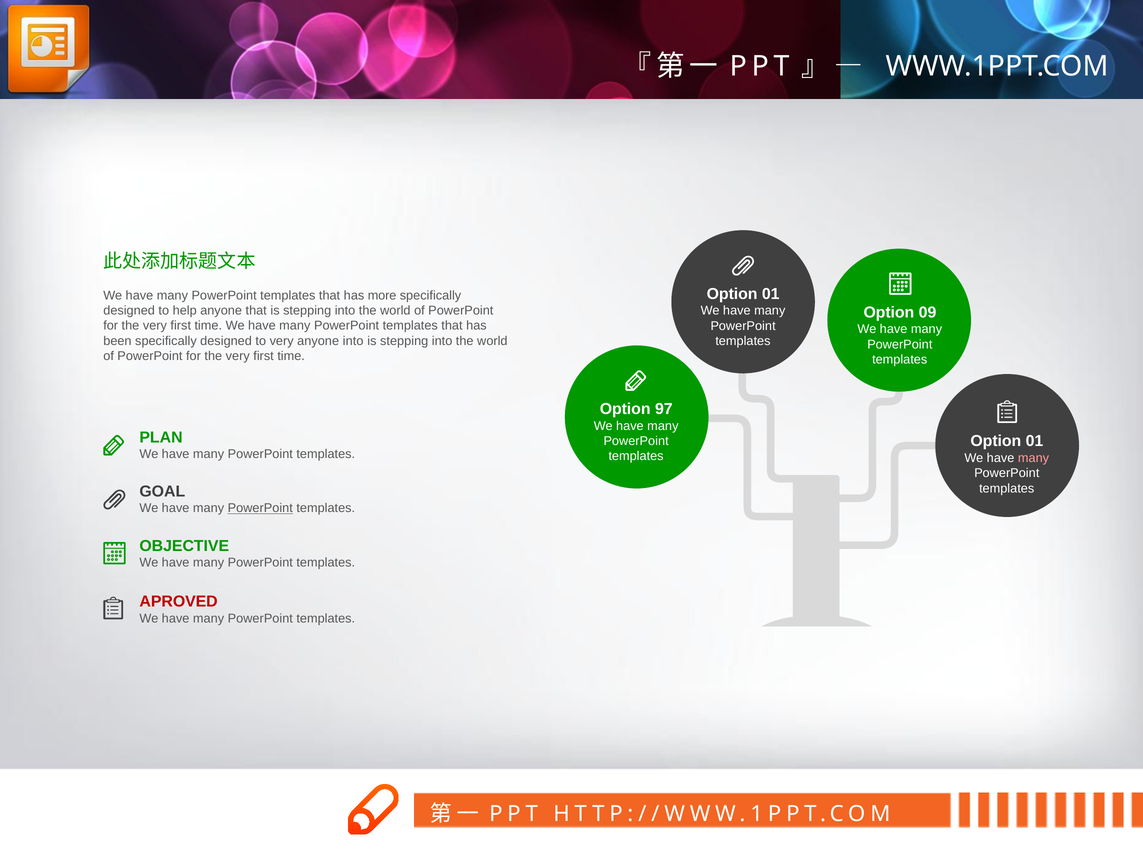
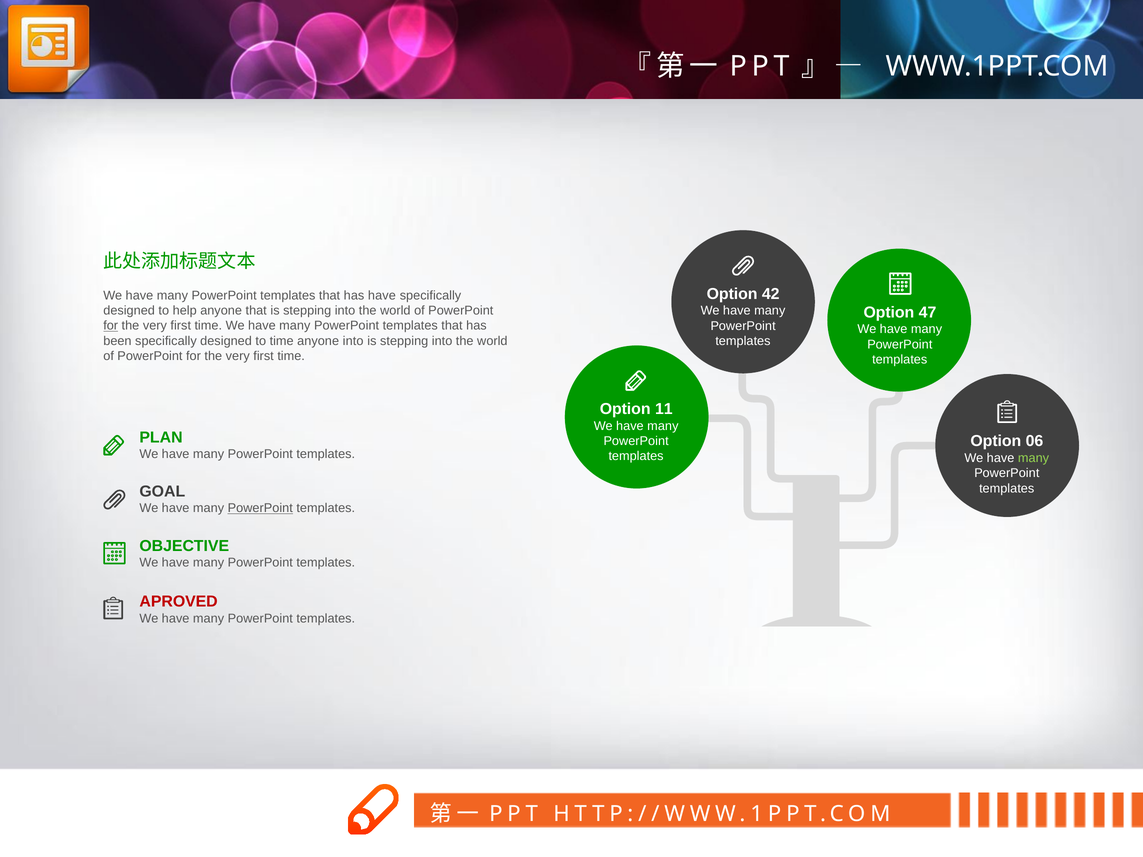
01: 01 -> 42 (771, 294)
has more: more -> have (382, 295)
09: 09 -> 47 (928, 312)
for underline: none -> present (111, 326)
to very: very -> time (282, 341)
97: 97 -> 11 (664, 409)
01: 01 -> 06 (1034, 441)
many colour: pink -> light green (1033, 458)
